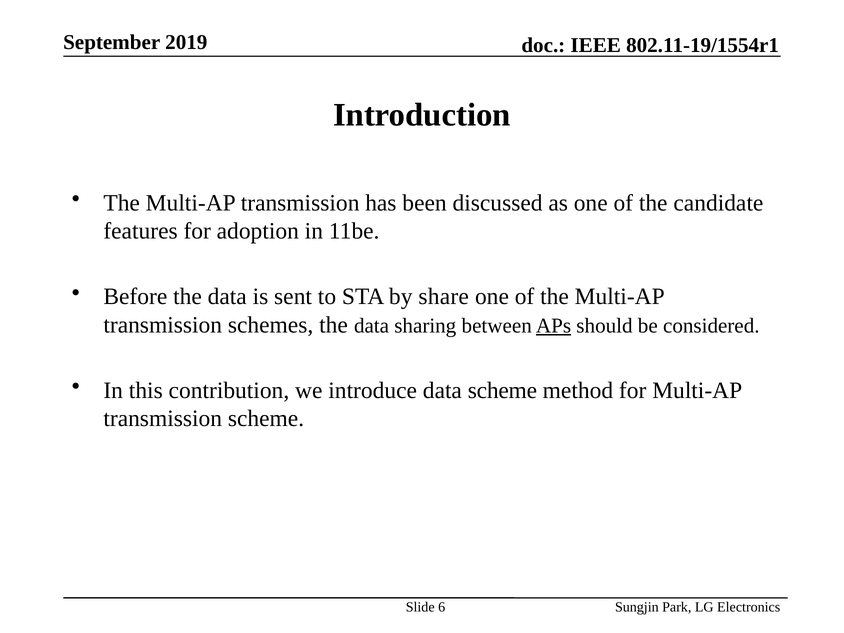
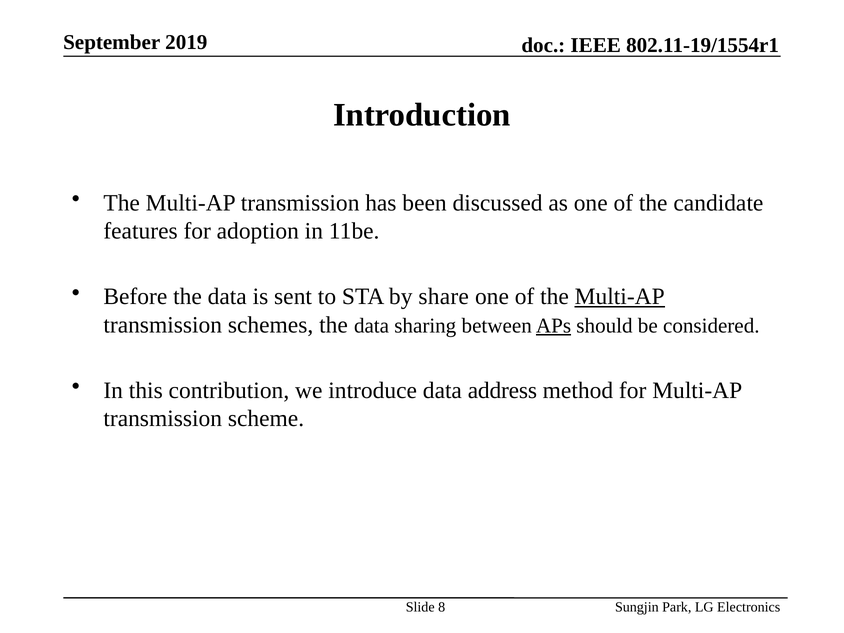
Multi-AP underline: none -> present (620, 297)
data scheme: scheme -> address (502, 390)
6: 6 -> 8 (442, 607)
